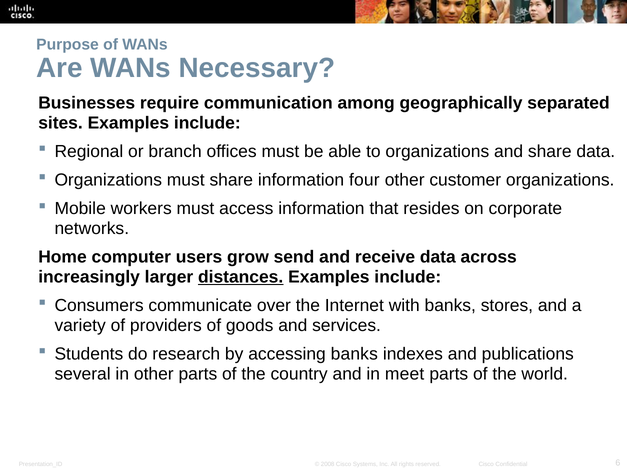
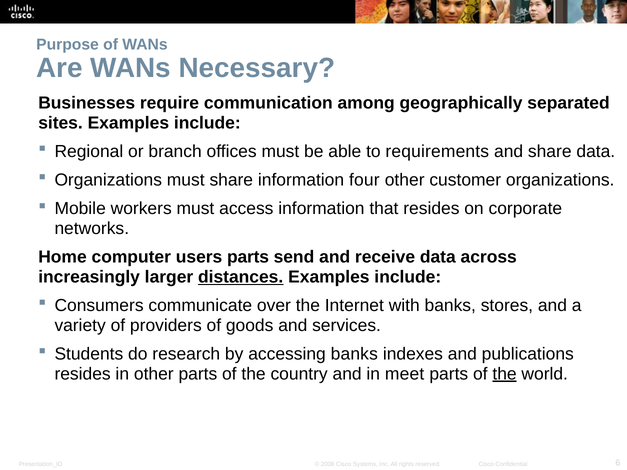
to organizations: organizations -> requirements (437, 152)
users grow: grow -> parts (248, 257)
several: several -> resides (83, 374)
the underline: none -> present (505, 374)
